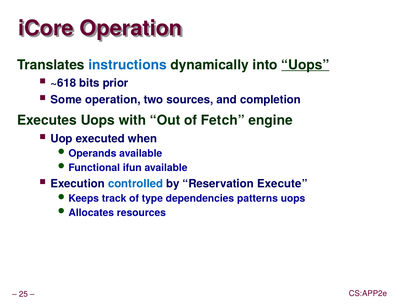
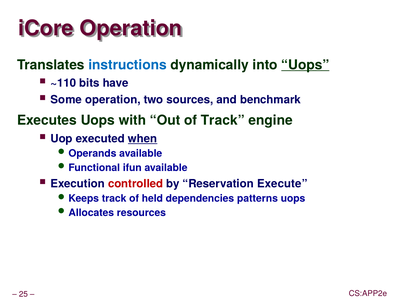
~618: ~618 -> ~110 (63, 83)
prior: prior -> have (116, 83)
completion: completion -> benchmark (270, 99)
of Fetch: Fetch -> Track (223, 120)
when underline: none -> present (143, 138)
controlled colour: blue -> red (136, 183)
type: type -> held (152, 198)
